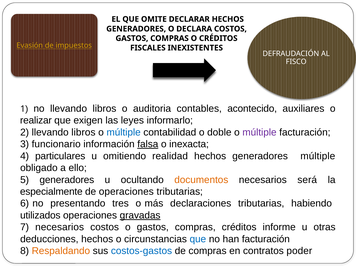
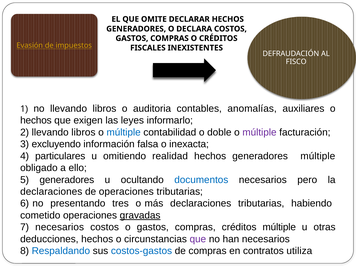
acontecido: acontecido -> anomalías (252, 109)
realizar: realizar -> hechos (36, 120)
funcionario: funcionario -> excluyendo (56, 144)
falsa underline: present -> none (148, 144)
documentos colour: orange -> blue (201, 180)
será: será -> pero (307, 180)
especialmente: especialmente -> declaraciones (51, 192)
utilizados: utilizados -> cometido (40, 215)
créditos informe: informe -> múltiple (279, 227)
que colour: blue -> purple (198, 239)
han facturación: facturación -> necesarios (266, 239)
Respaldando colour: orange -> blue (61, 251)
poder: poder -> utiliza (299, 251)
